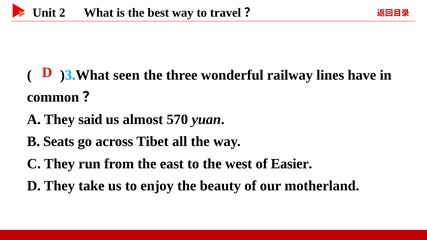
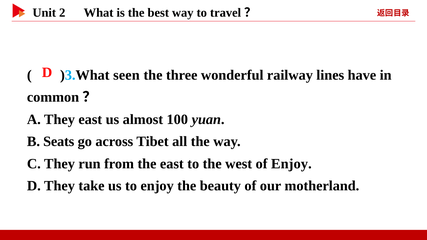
They said: said -> east (90, 119)
570: 570 -> 100 (177, 119)
of Easier: Easier -> Enjoy (291, 164)
